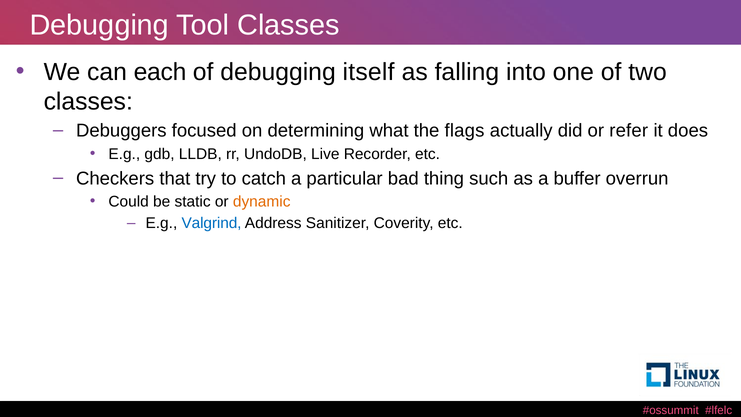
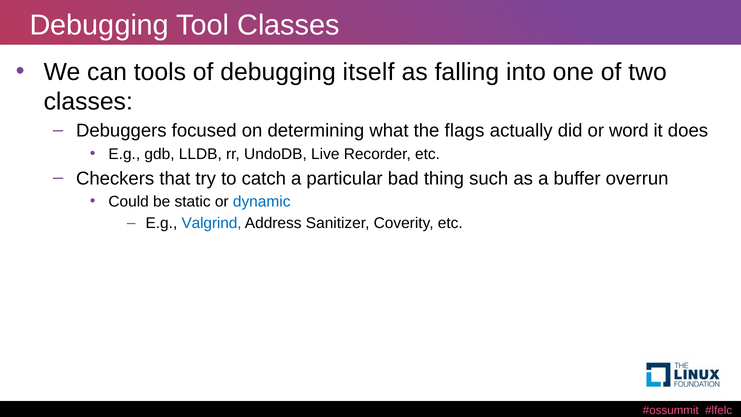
each: each -> tools (160, 72)
refer: refer -> word (629, 131)
dynamic colour: orange -> blue (262, 202)
